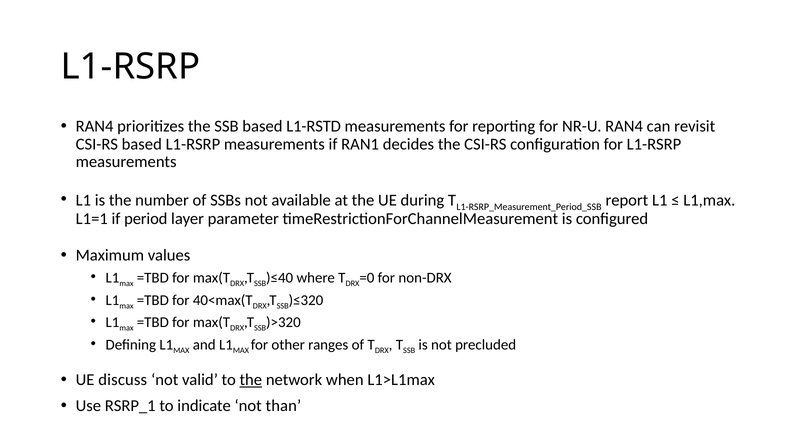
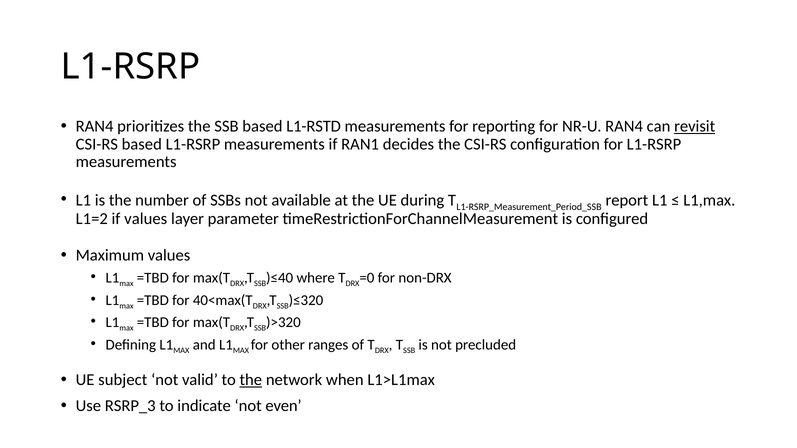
revisit underline: none -> present (695, 126)
L1=1: L1=1 -> L1=2 (92, 219)
if period: period -> values (146, 219)
discuss: discuss -> subject (123, 380)
RSRP_1: RSRP_1 -> RSRP_3 (130, 406)
than: than -> even (284, 406)
